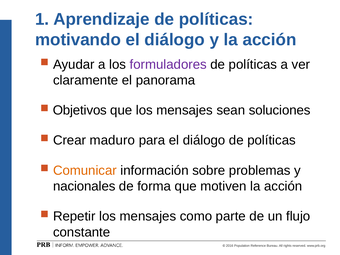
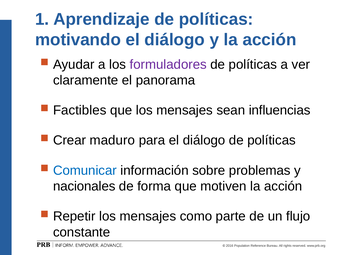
Objetivos: Objetivos -> Factibles (80, 110)
soluciones: soluciones -> influencias (280, 110)
Comunicar colour: orange -> blue (85, 170)
